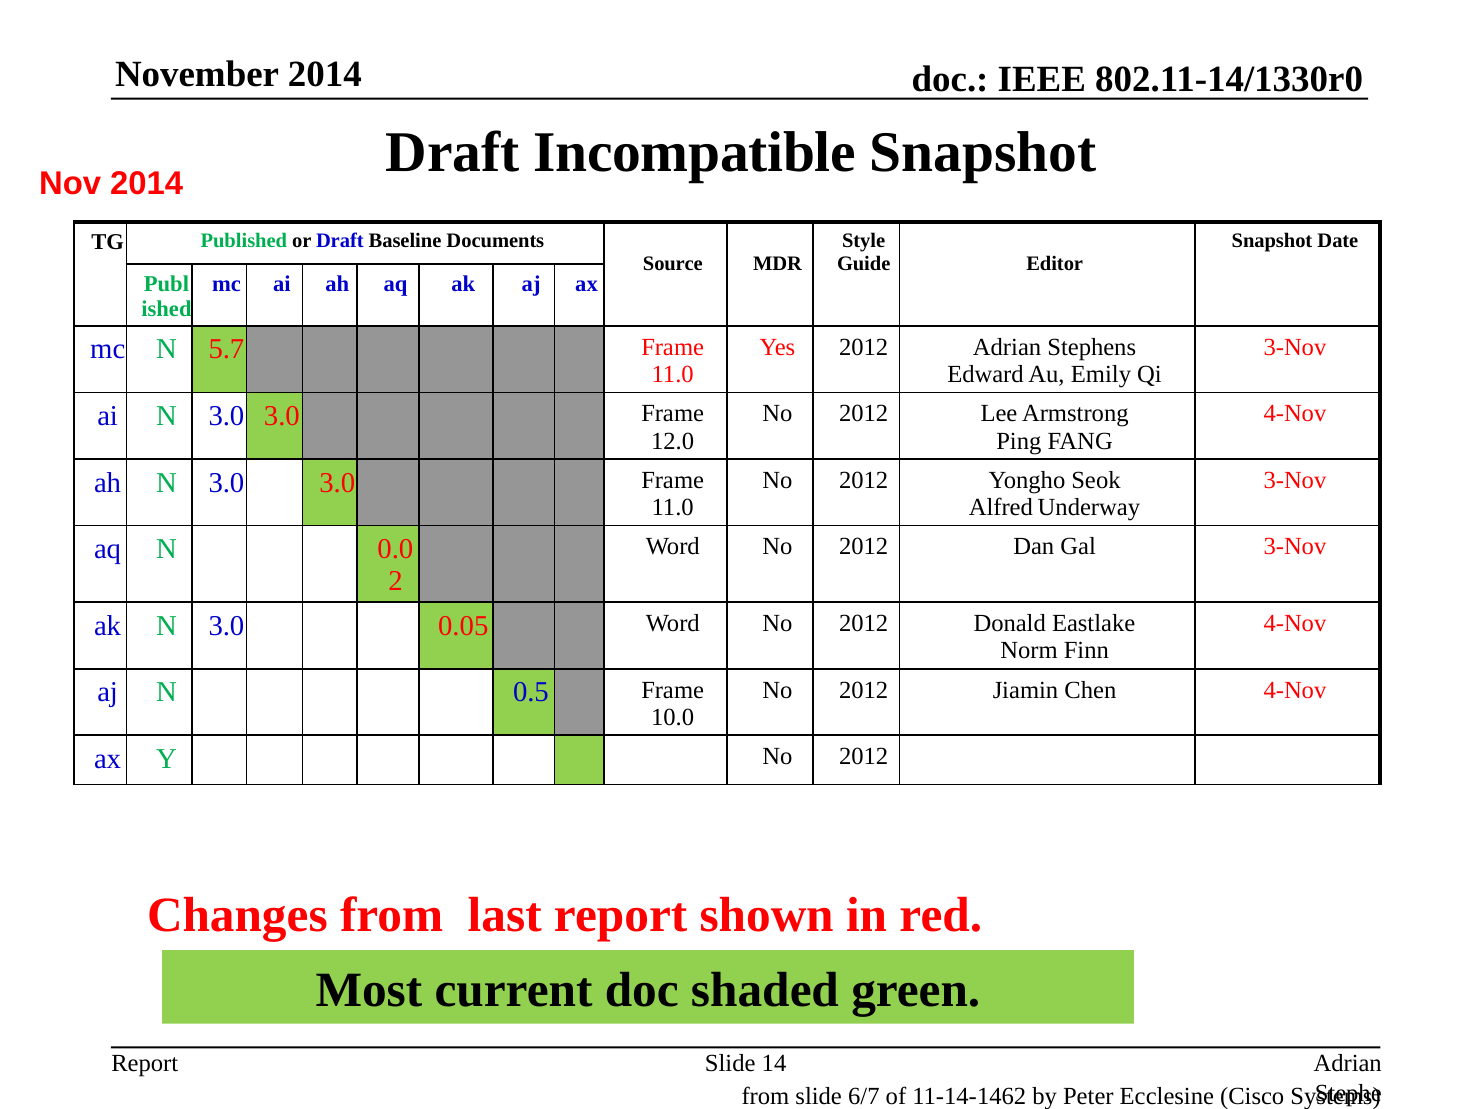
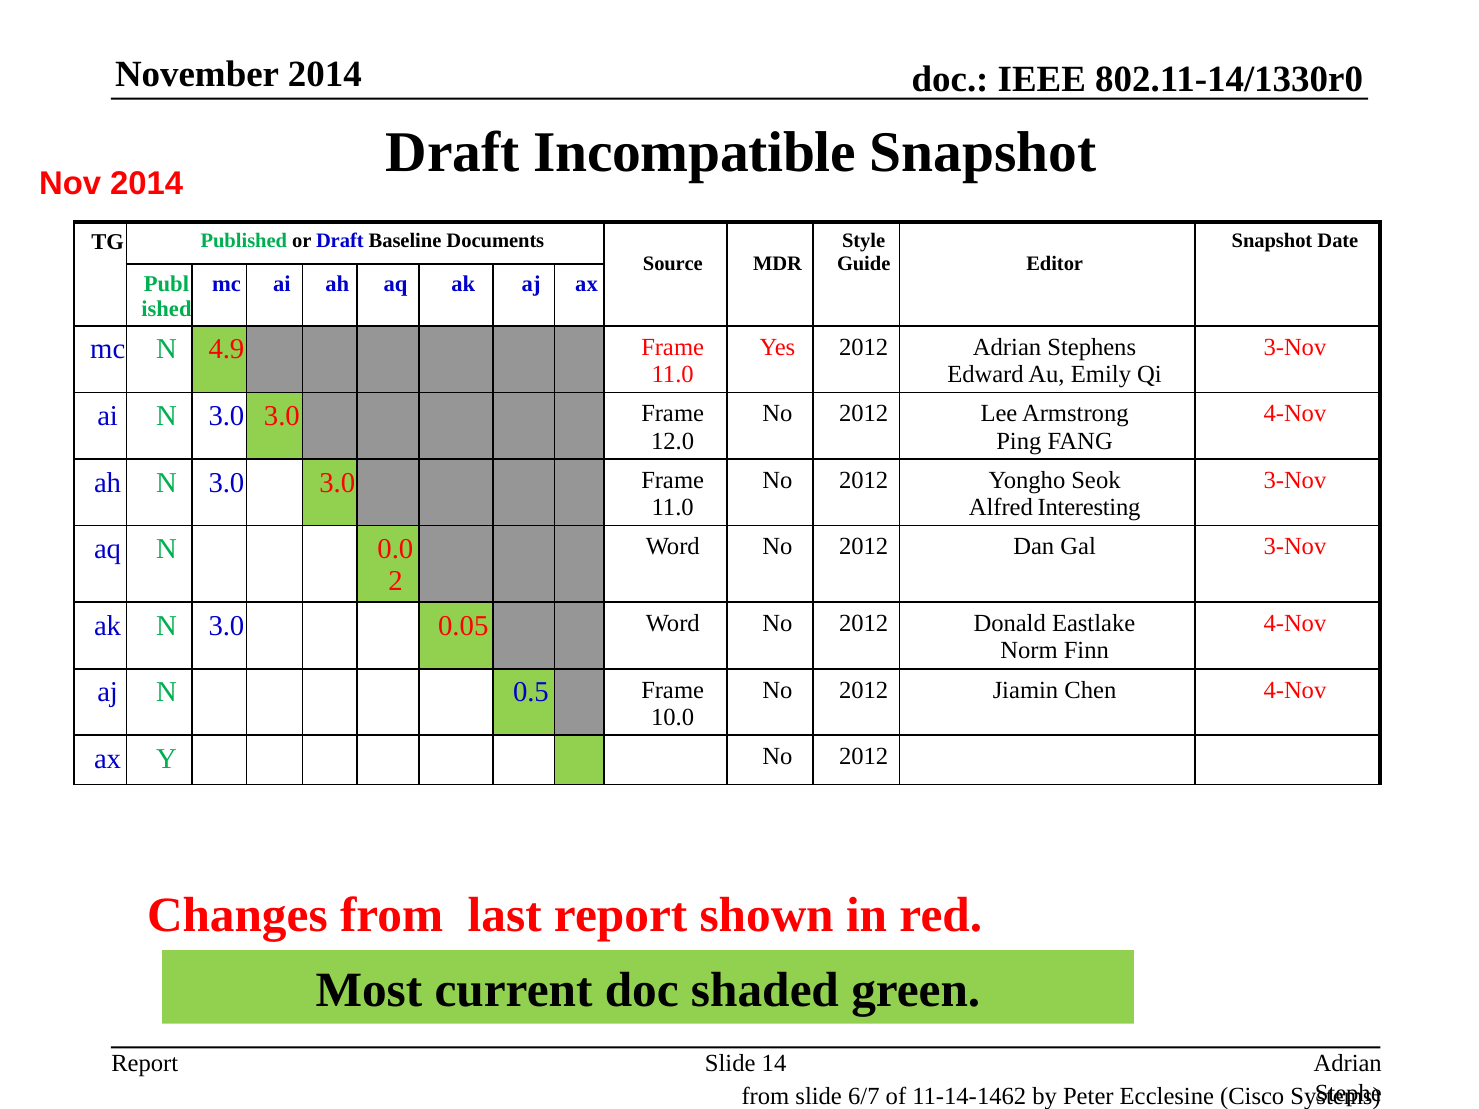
5.7: 5.7 -> 4.9 (226, 349)
Underway: Underway -> Interesting (1089, 508)
